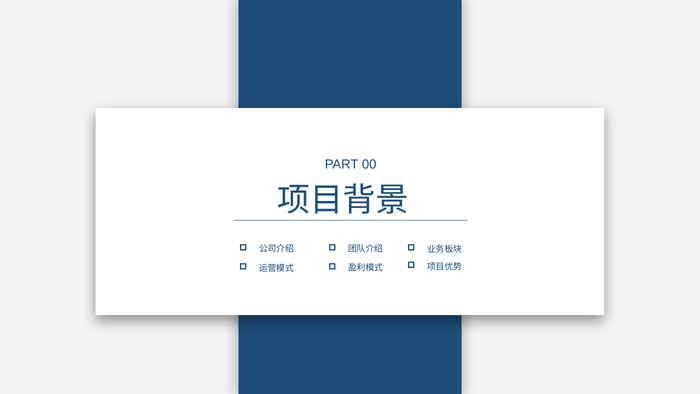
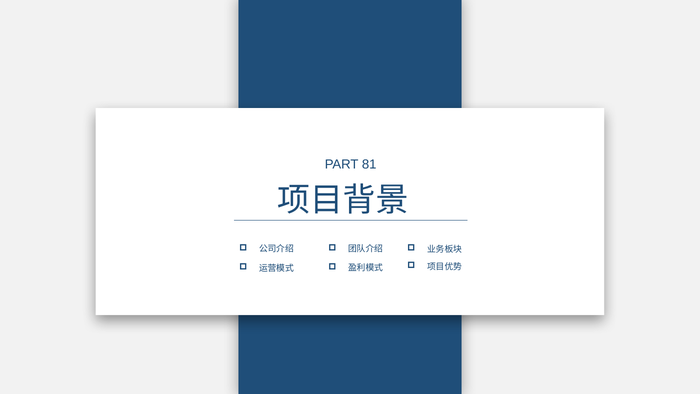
00: 00 -> 81 (369, 165)
